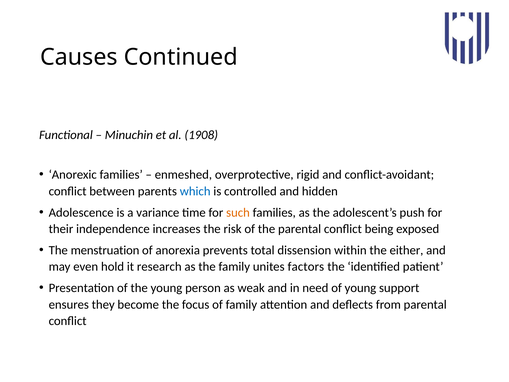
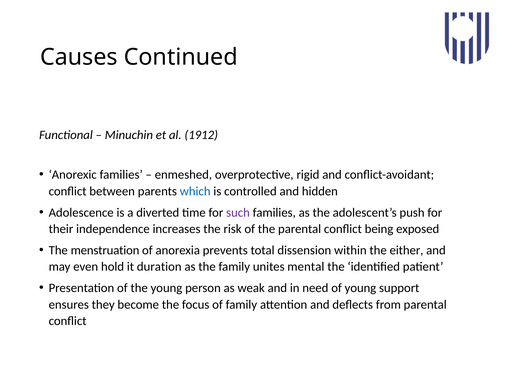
1908: 1908 -> 1912 (201, 135)
variance: variance -> diverted (158, 212)
such colour: orange -> purple (238, 212)
research: research -> duration (159, 267)
factors: factors -> mental (306, 267)
